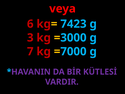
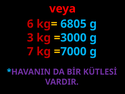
7423: 7423 -> 6805 (73, 24)
